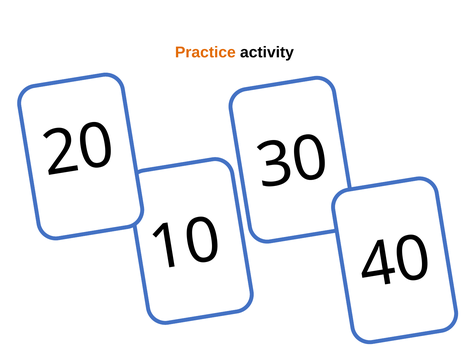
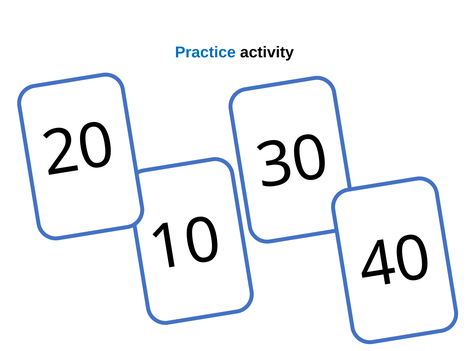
Practice colour: orange -> blue (205, 53)
